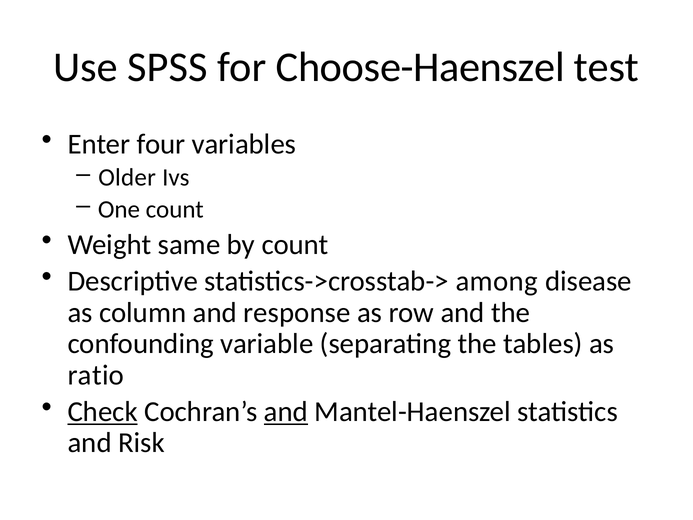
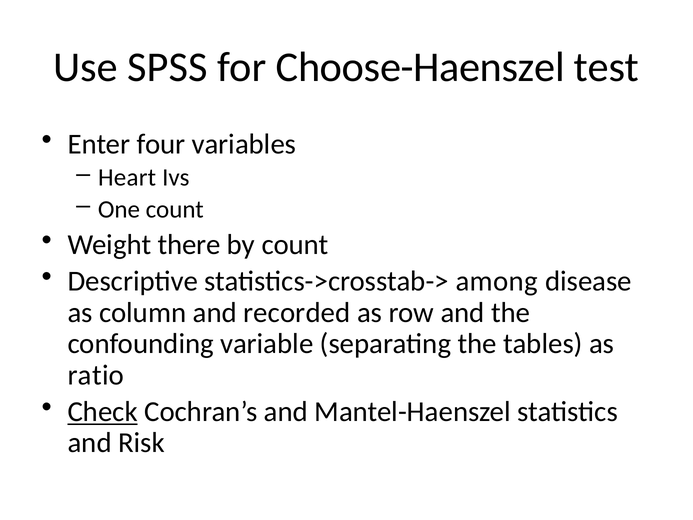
Older: Older -> Heart (127, 178)
same: same -> there (189, 245)
response: response -> recorded (297, 312)
and underline: present -> none (286, 412)
